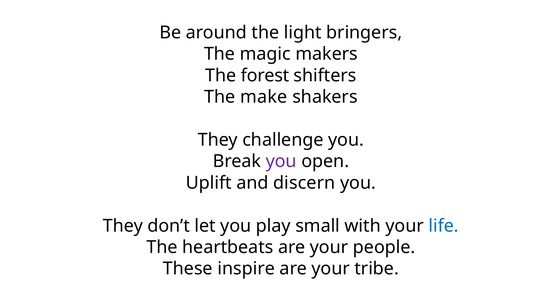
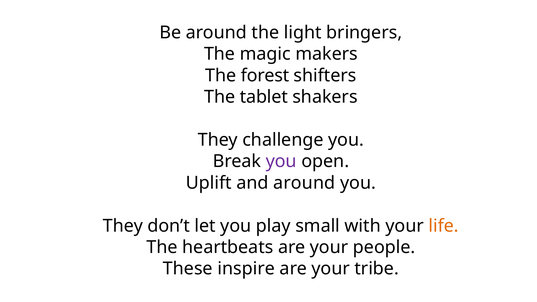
make: make -> tablet (264, 97)
and discern: discern -> around (304, 183)
life colour: blue -> orange (444, 226)
